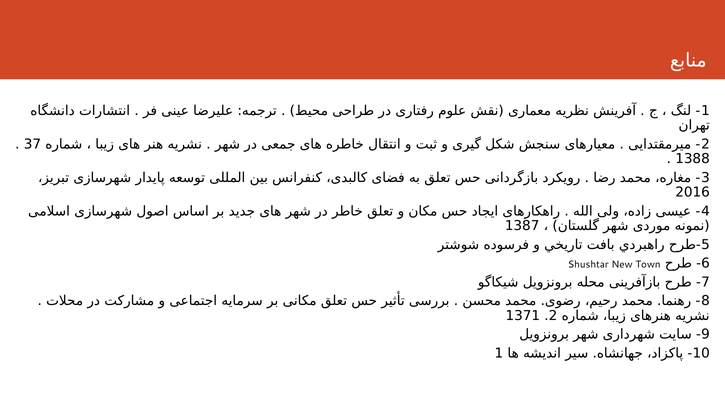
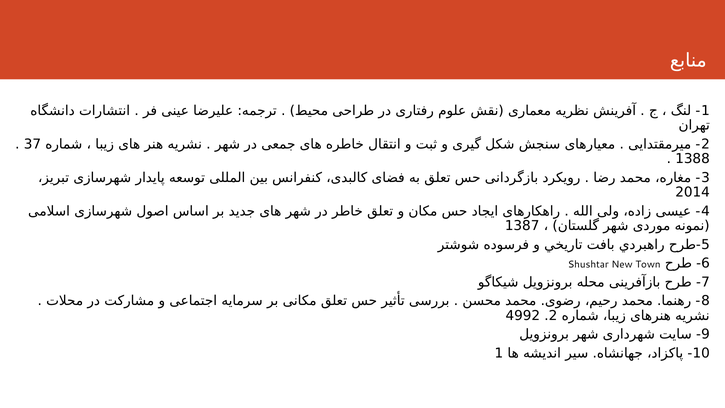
2016: 2016 -> 2014 (693, 192)
1371: 1371 -> 4992 (523, 315)
